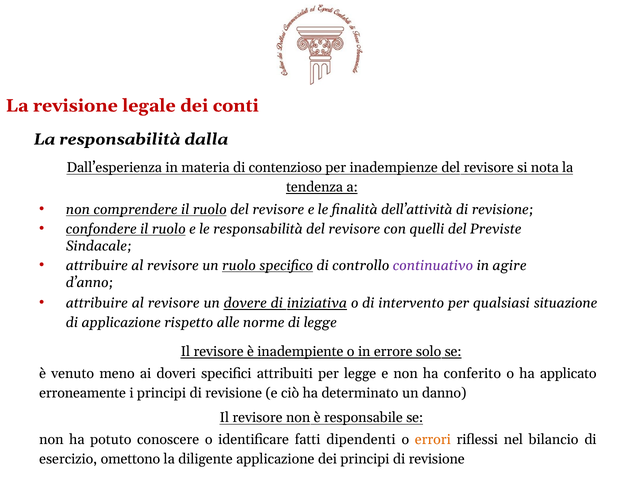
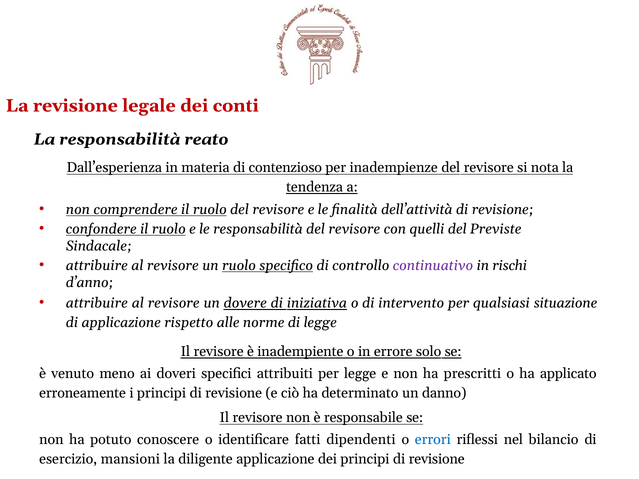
dalla: dalla -> reato (206, 139)
agire: agire -> rischi (510, 266)
conferito: conferito -> prescritti (472, 374)
errori colour: orange -> blue (433, 440)
omettono: omettono -> mansioni (130, 459)
